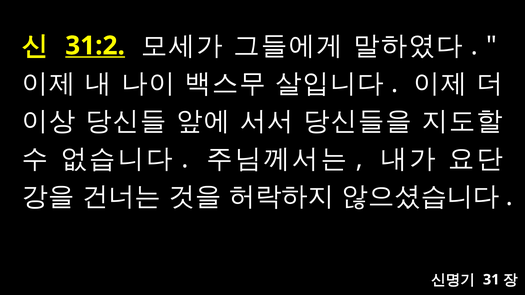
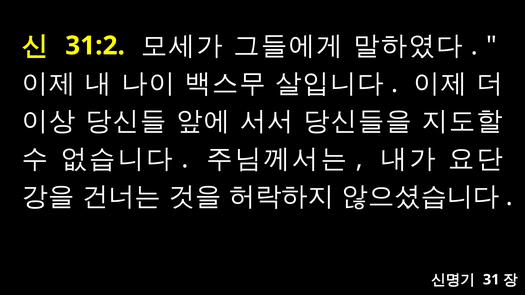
31:2 underline: present -> none (95, 46)
